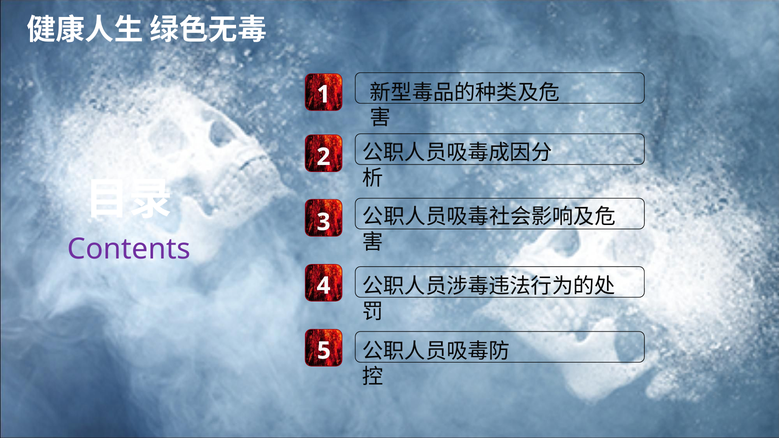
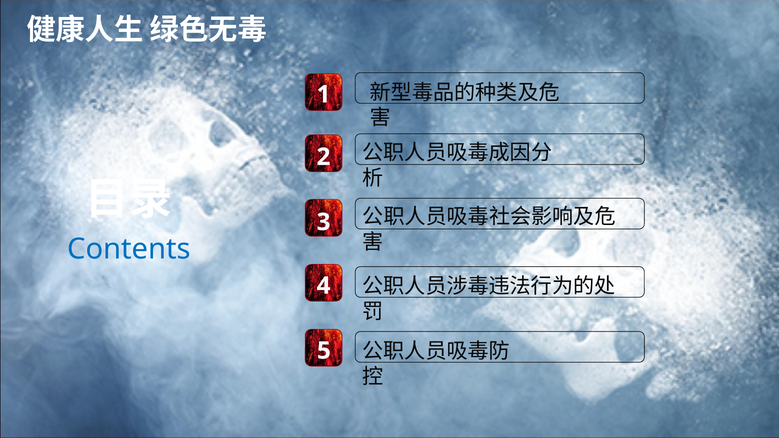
Contents colour: purple -> blue (129, 249)
